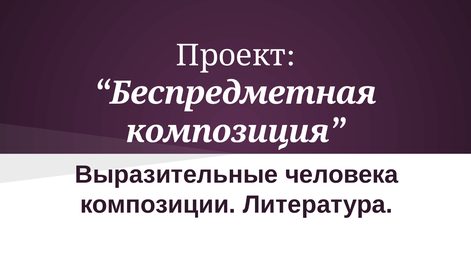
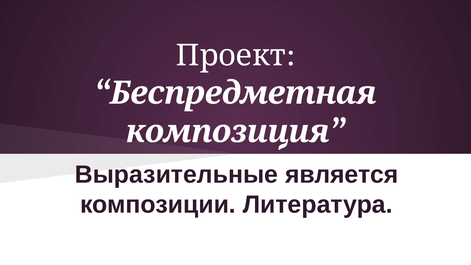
человека: человека -> является (342, 175)
